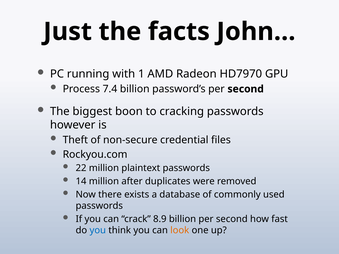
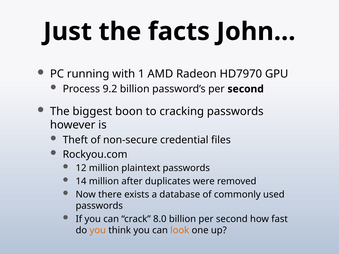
7.4: 7.4 -> 9.2 (110, 89)
22: 22 -> 12 (81, 168)
8.9: 8.9 -> 8.0 (160, 219)
you colour: blue -> orange (98, 230)
